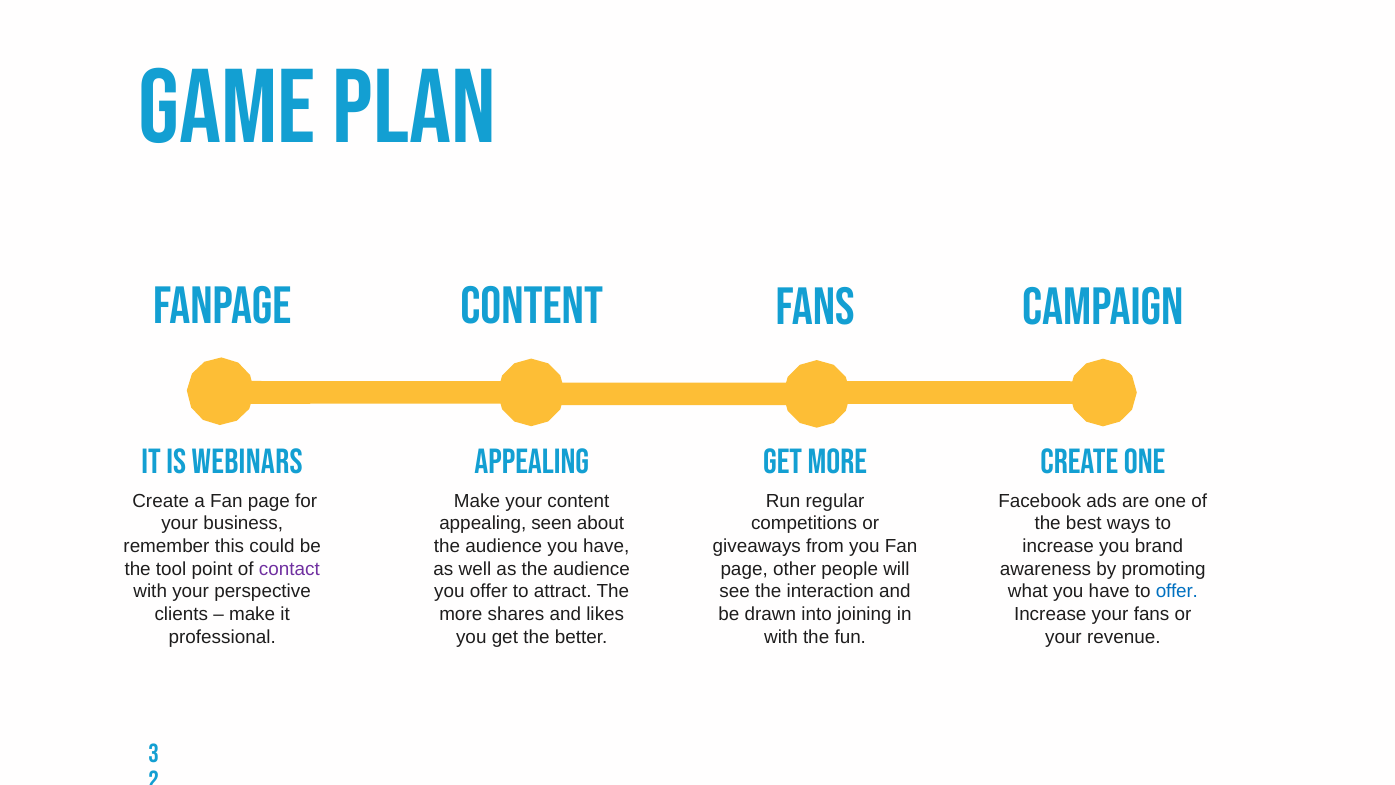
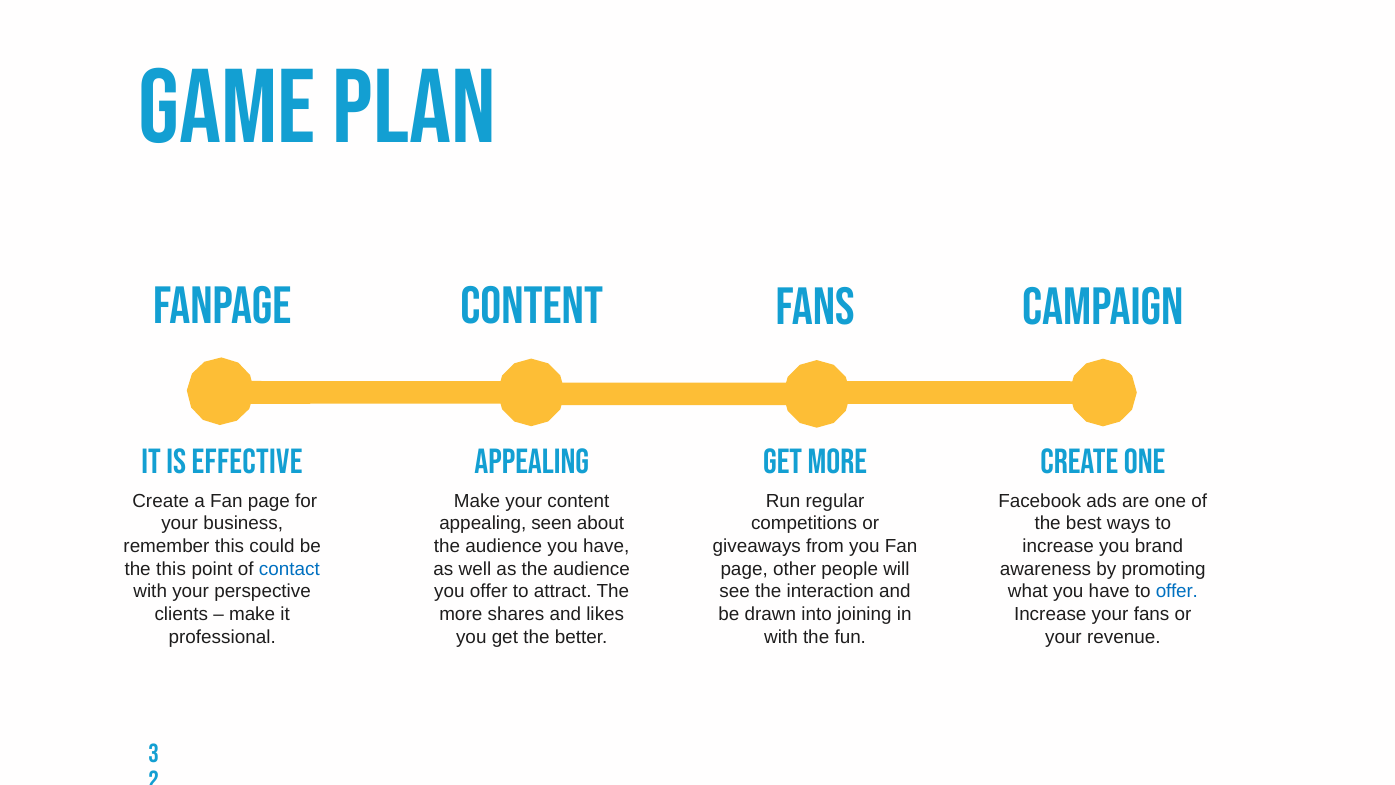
webinars: webinars -> effective (247, 461)
the tool: tool -> this (171, 569)
contact colour: purple -> blue (289, 569)
